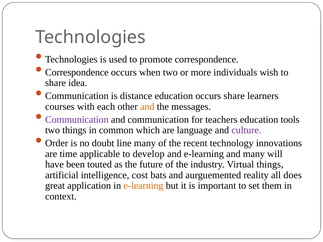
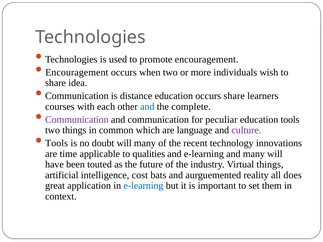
promote correspondence: correspondence -> encouragement (207, 59)
Correspondence: Correspondence -> Encouragement (77, 72)
and colour: orange -> blue (147, 107)
messages: messages -> complete (191, 107)
teachers: teachers -> peculiar (221, 120)
Order: Order -> Tools (57, 143)
doubt line: line -> will (124, 143)
develop: develop -> qualities (149, 154)
e-learning colour: orange -> blue (143, 186)
